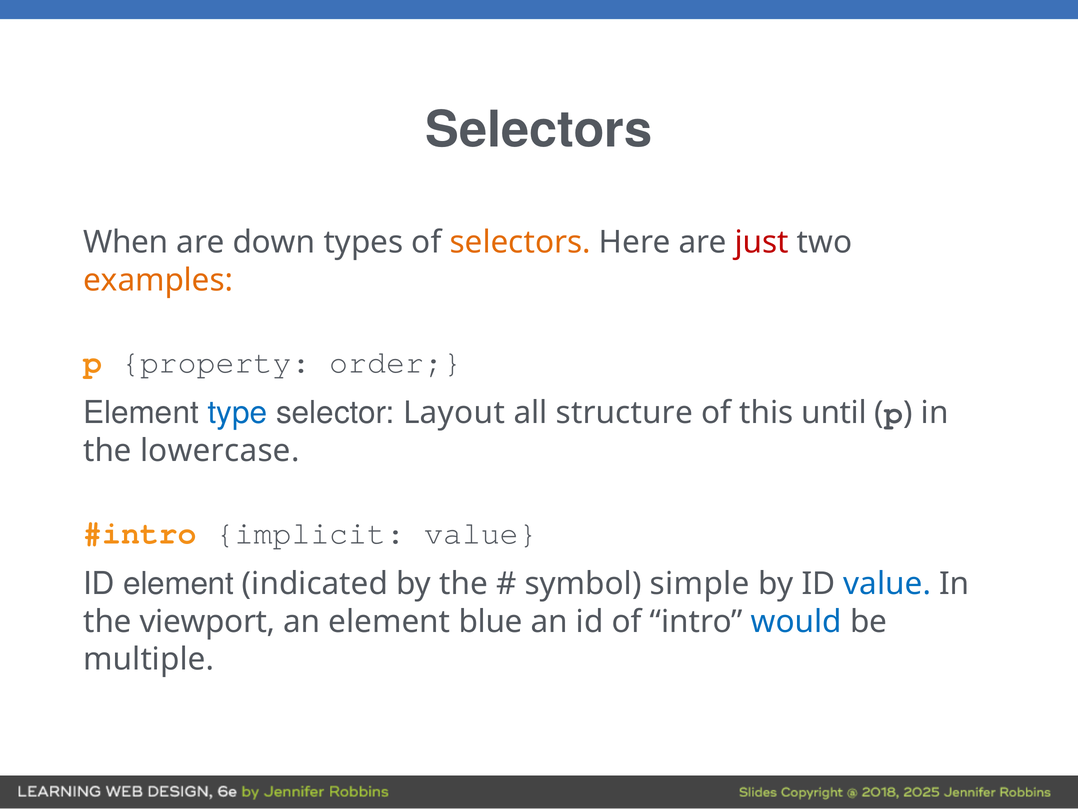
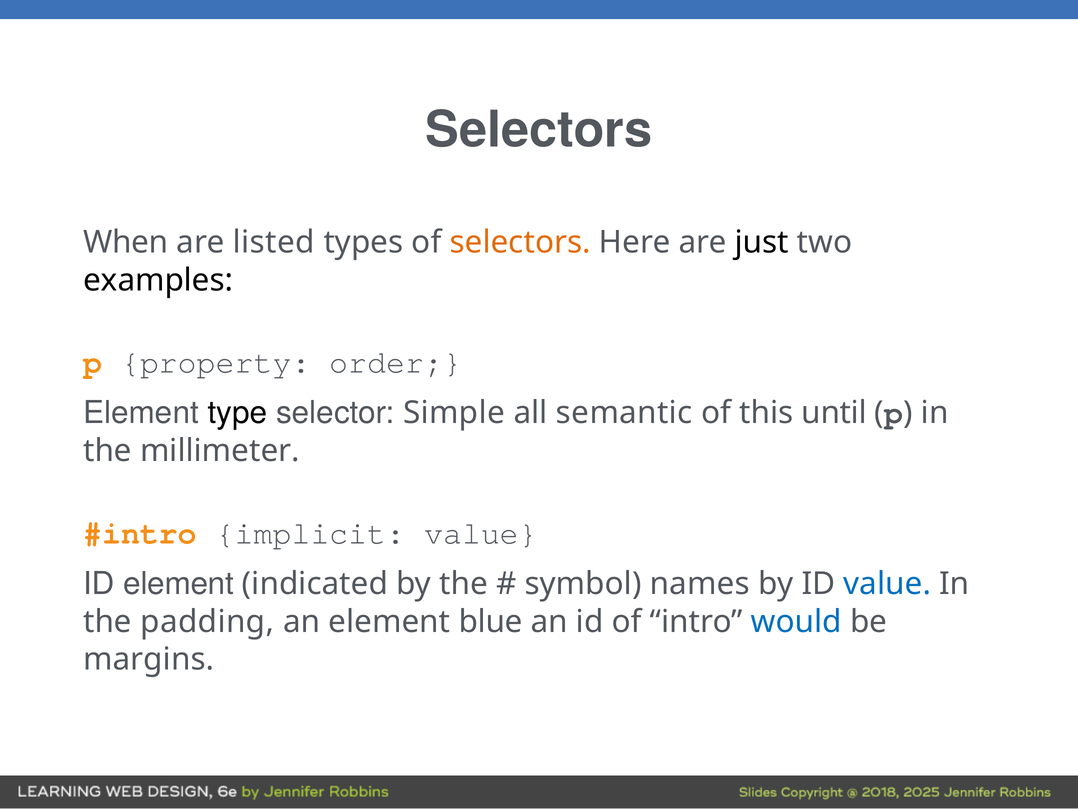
down: down -> listed (274, 242)
just colour: red -> black (762, 242)
examples colour: orange -> black (158, 280)
type colour: blue -> black (237, 413)
Layout: Layout -> Simple (454, 413)
structure: structure -> semantic (624, 413)
lowercase: lowercase -> millimeter (220, 451)
simple: simple -> names (700, 583)
viewport: viewport -> padding (207, 621)
multiple: multiple -> margins (149, 659)
